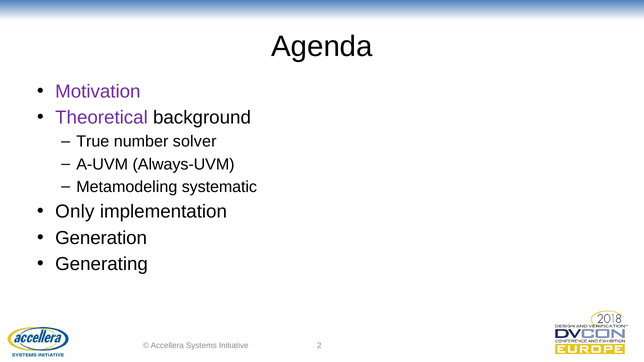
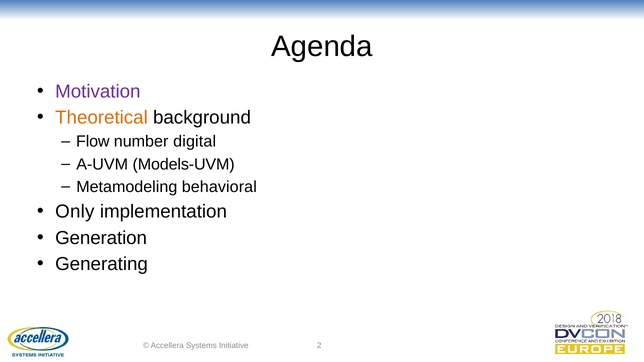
Theoretical colour: purple -> orange (101, 118)
True: True -> Flow (93, 142)
solver: solver -> digital (195, 142)
Always-UVM: Always-UVM -> Models-UVM (184, 164)
systematic: systematic -> behavioral (219, 187)
